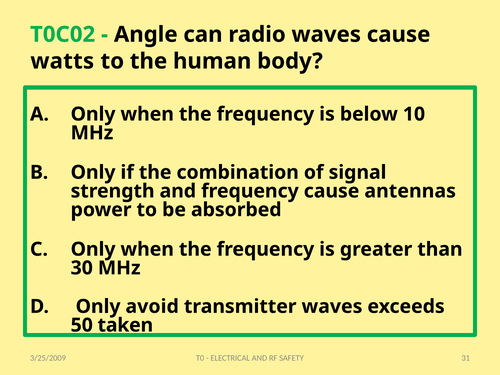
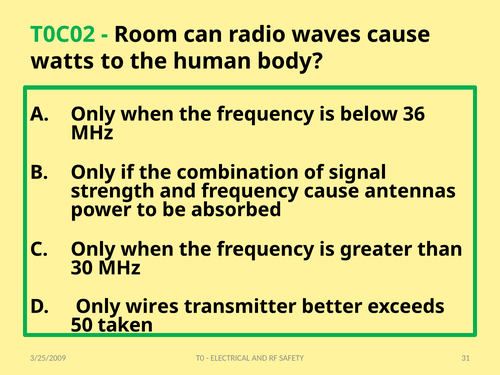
Angle: Angle -> Room (146, 34)
10: 10 -> 36 (414, 114)
avoid: avoid -> wires (152, 306)
transmitter waves: waves -> better (332, 306)
